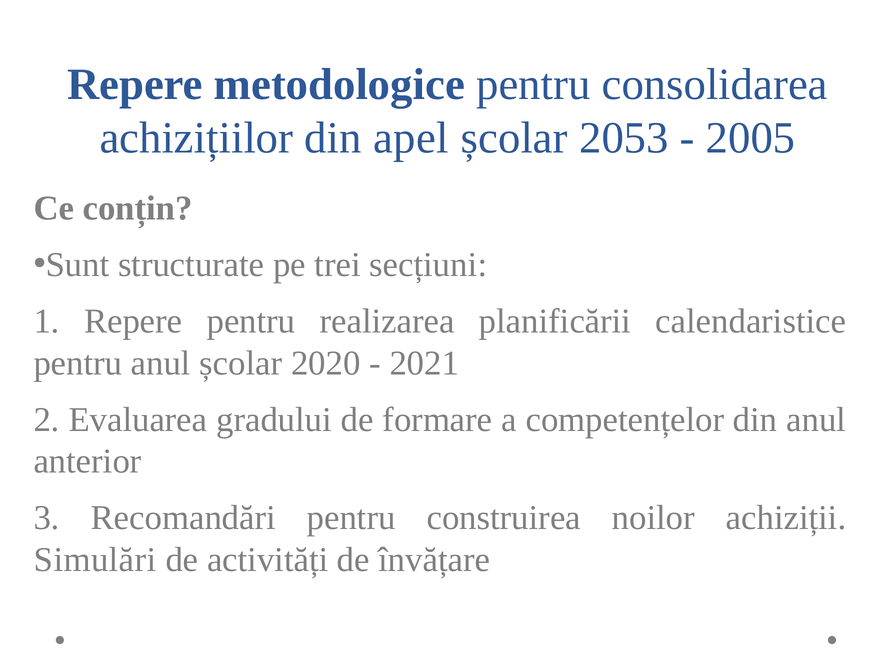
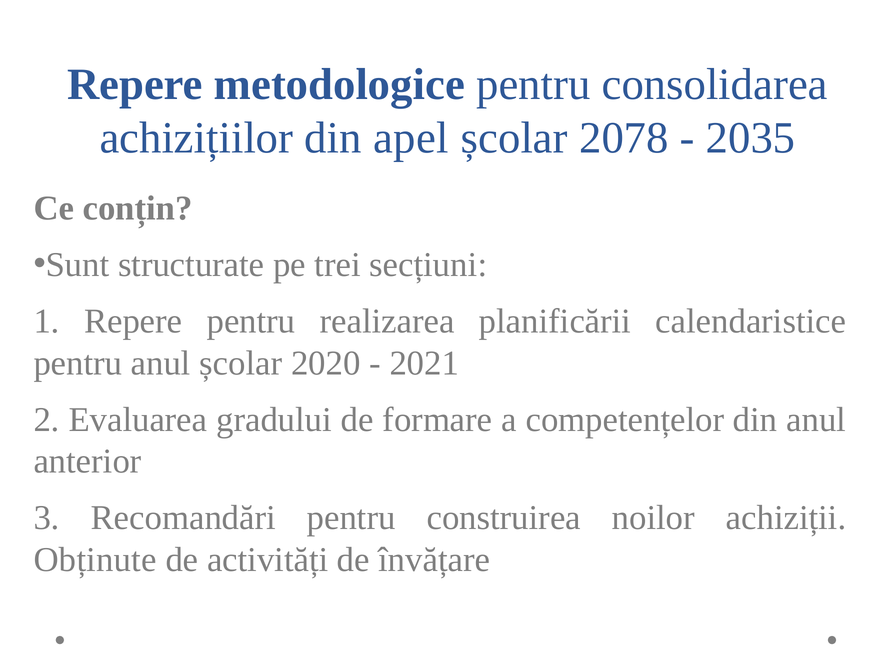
2053: 2053 -> 2078 (624, 138)
2005: 2005 -> 2035 (751, 138)
Simulări: Simulări -> Obținute (95, 560)
